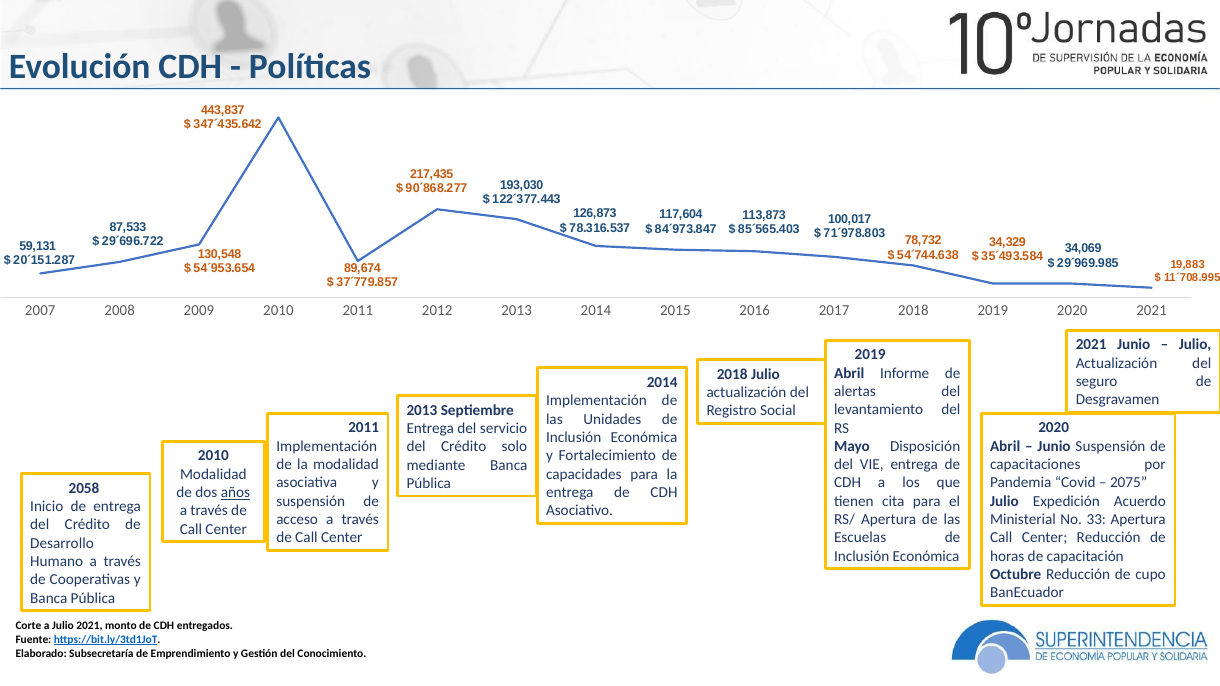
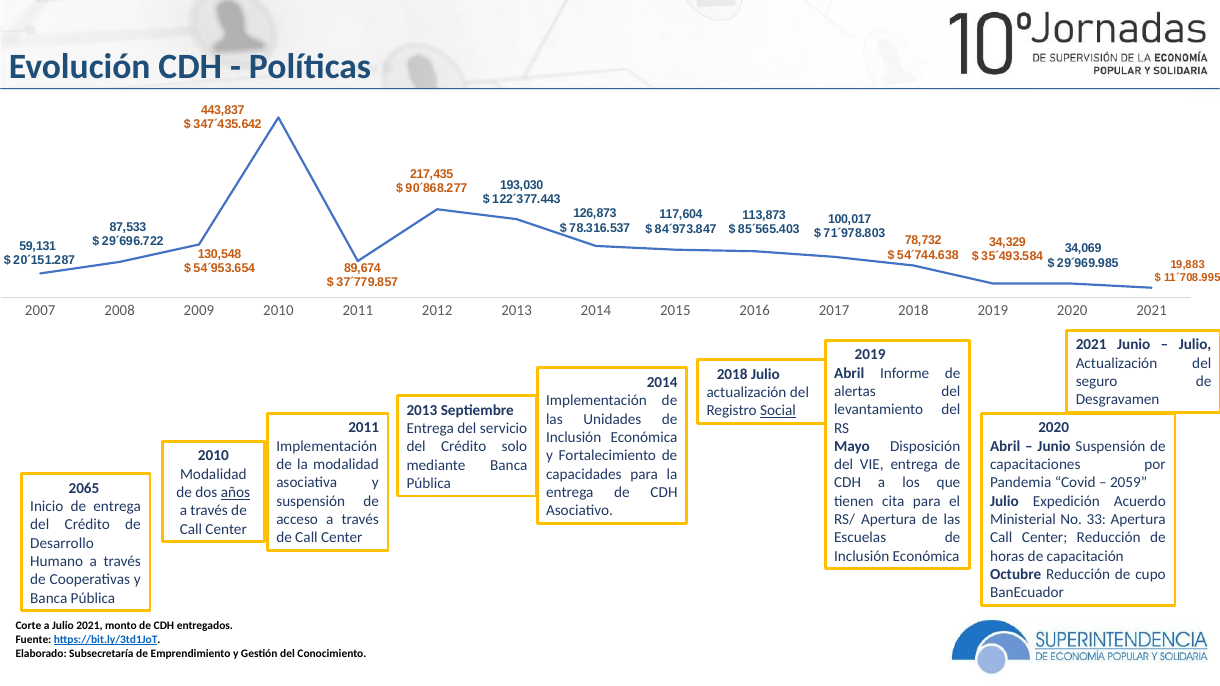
Social underline: none -> present (778, 411)
2075: 2075 -> 2059 (1129, 483)
2058: 2058 -> 2065 (84, 488)
